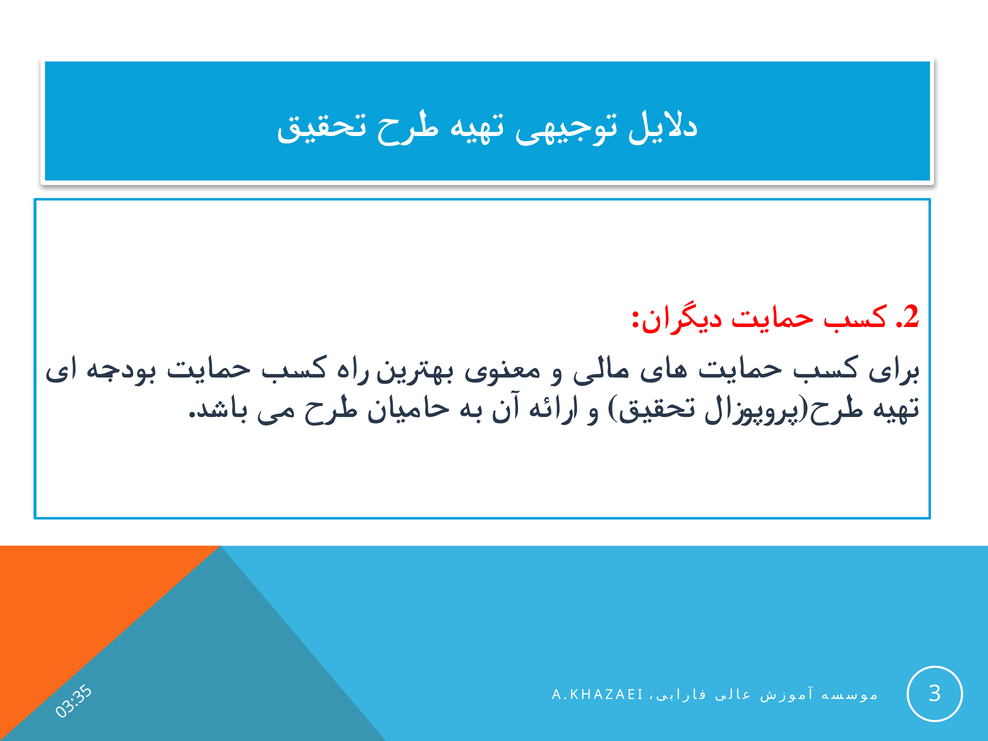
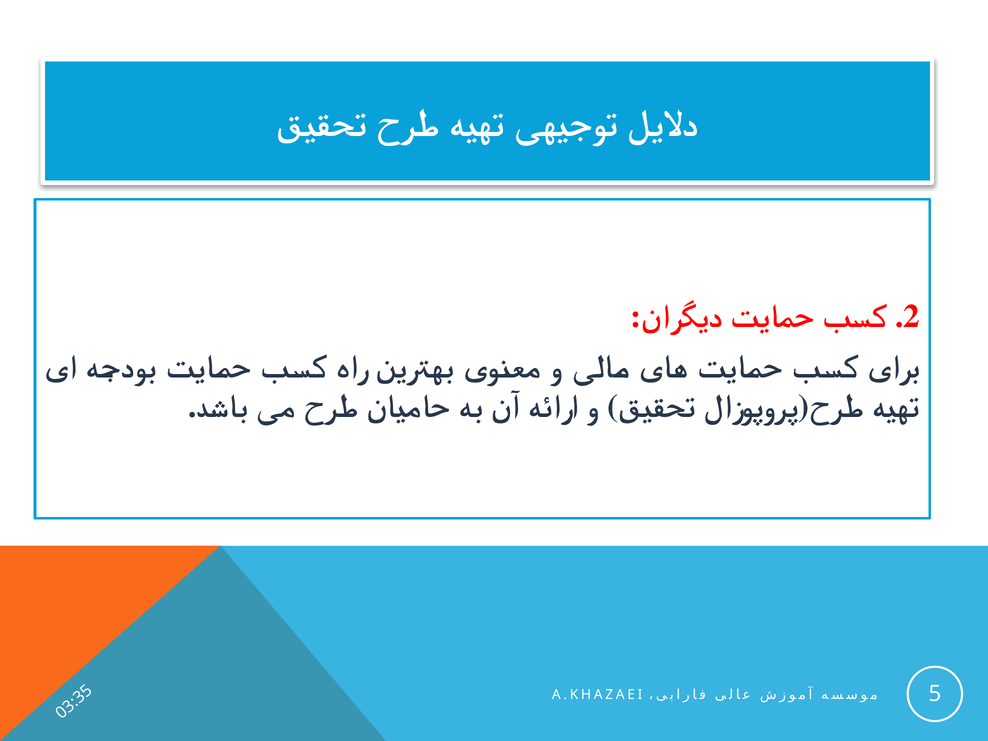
A.KHAZAEI 3: 3 -> 5 (935, 694)
